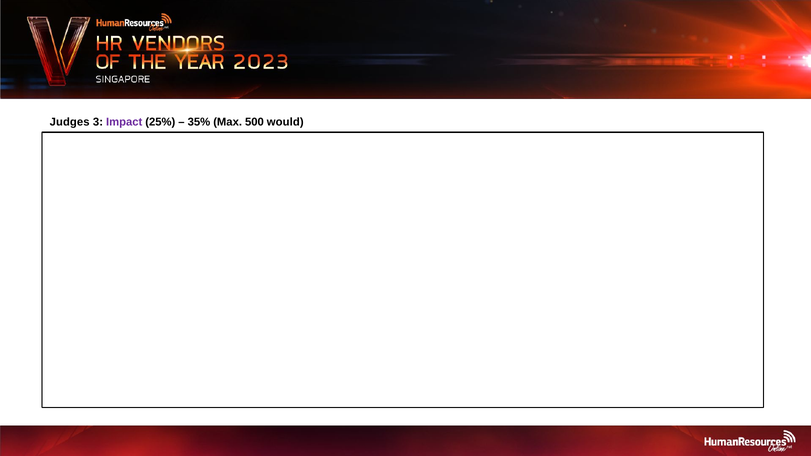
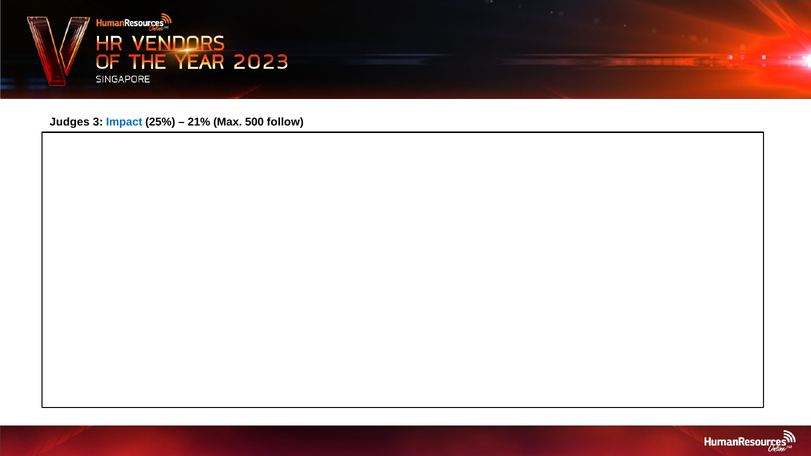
Impact colour: purple -> blue (124, 122)
35%: 35% -> 21% (199, 122)
would: would -> follow (285, 122)
